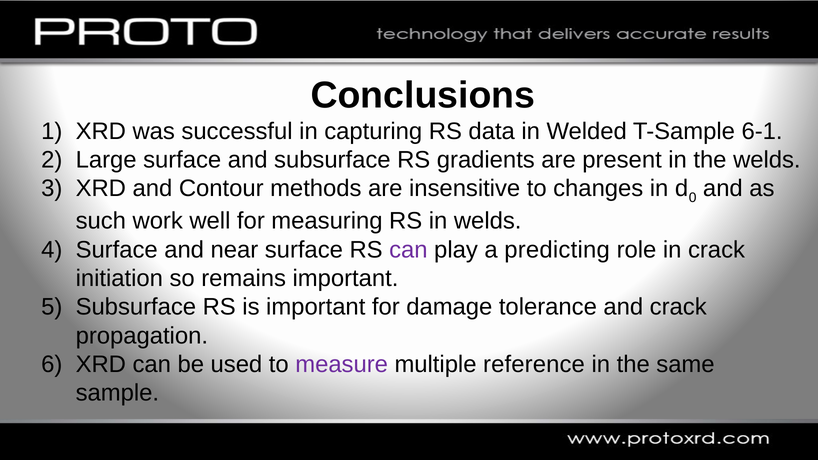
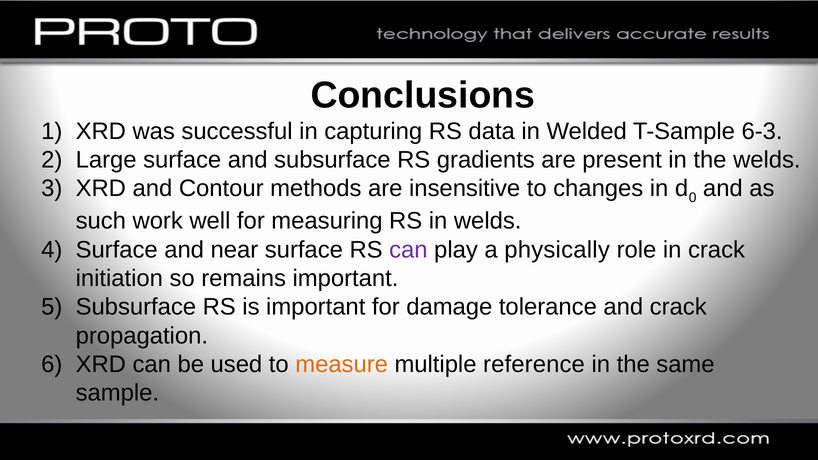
6-1: 6-1 -> 6-3 (762, 131)
predicting: predicting -> physically (557, 250)
measure colour: purple -> orange (342, 364)
